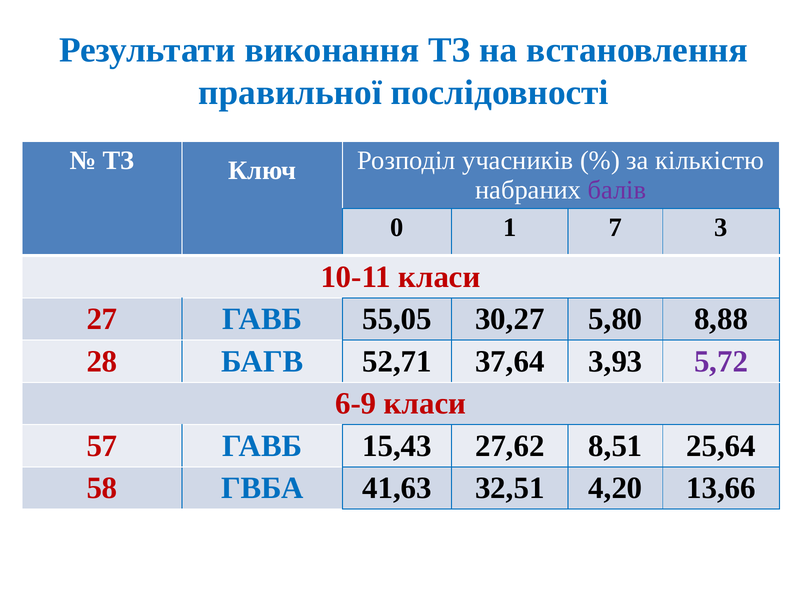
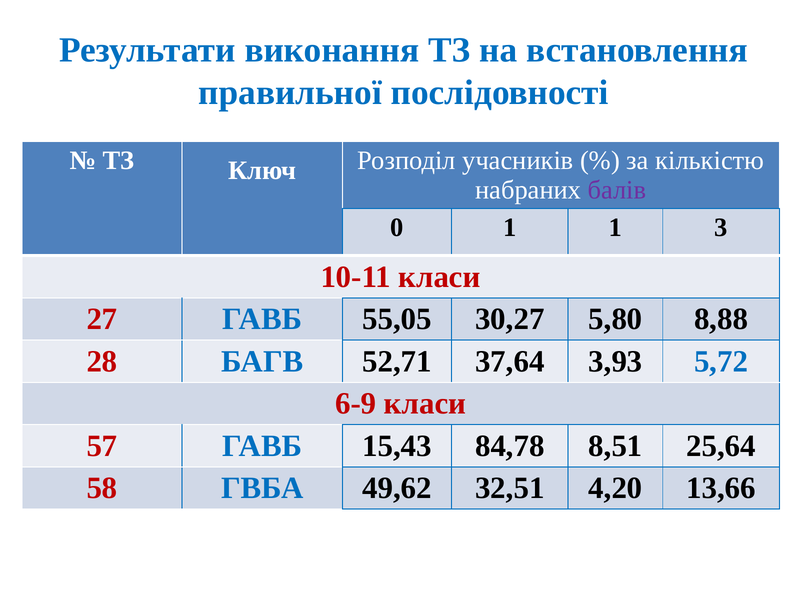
1 7: 7 -> 1 (615, 227)
5,72 colour: purple -> blue (721, 361)
27,62: 27,62 -> 84,78 (510, 445)
41,63: 41,63 -> 49,62 (397, 488)
